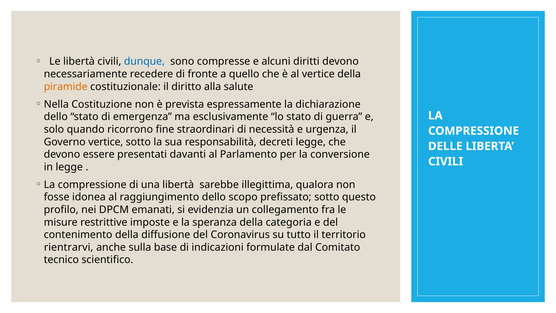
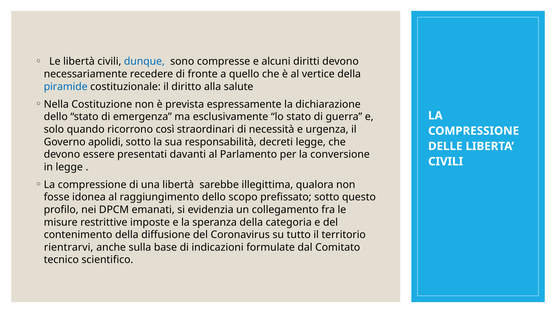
piramide colour: orange -> blue (66, 87)
fine: fine -> così (165, 129)
Governo vertice: vertice -> apolidi (106, 142)
